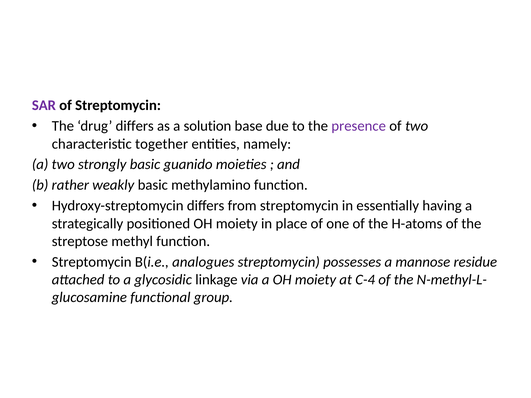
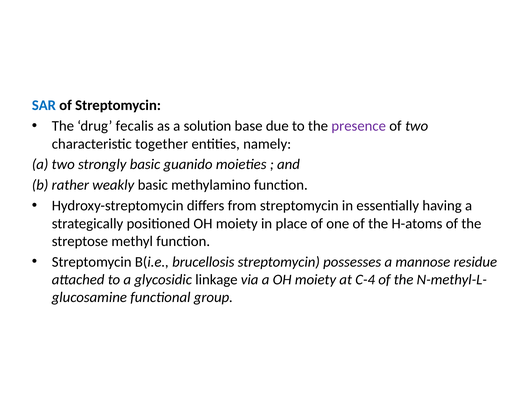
SAR colour: purple -> blue (44, 105)
drug differs: differs -> fecalis (135, 126)
analogues: analogues -> brucellosis (203, 262)
